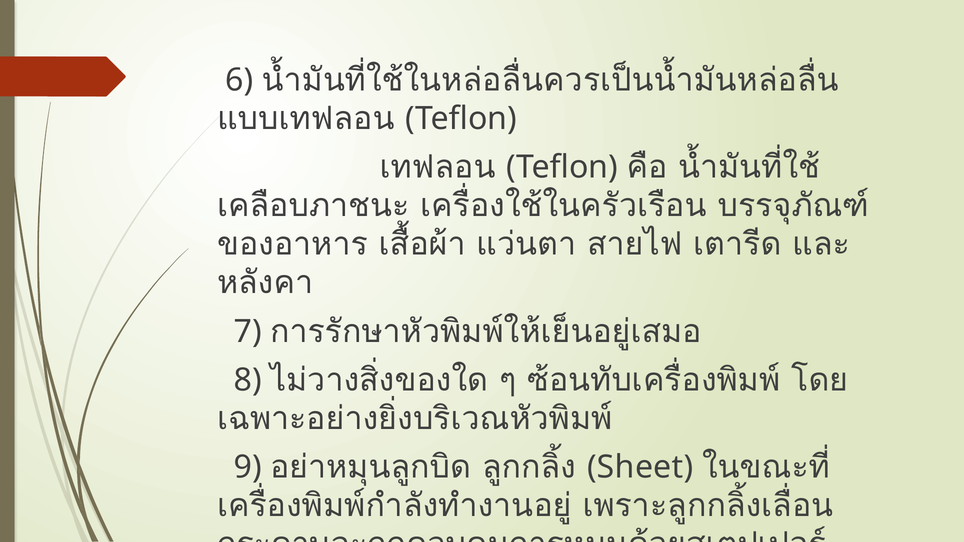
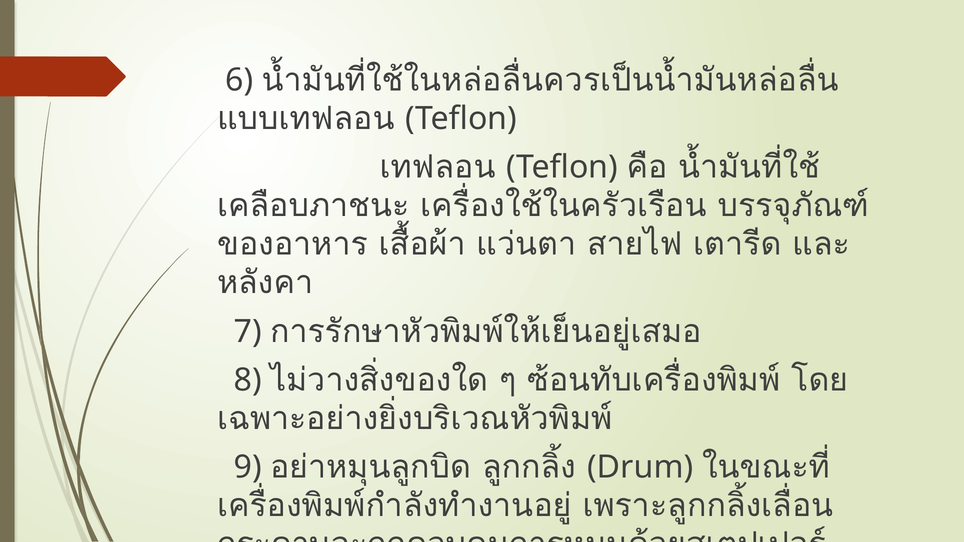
Sheet: Sheet -> Drum (640, 467)
